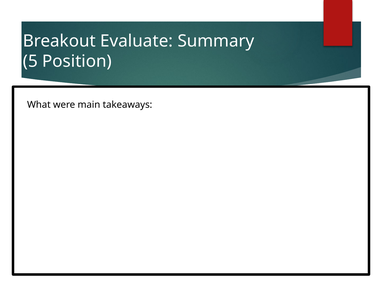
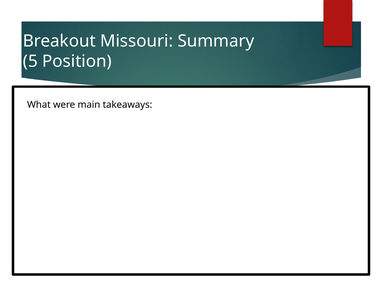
Evaluate: Evaluate -> Missouri (137, 41)
